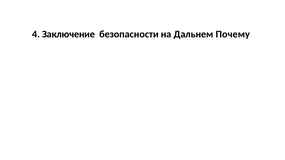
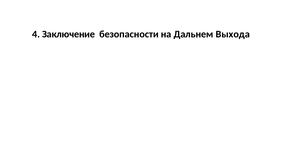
Почему: Почему -> Выхода (233, 34)
